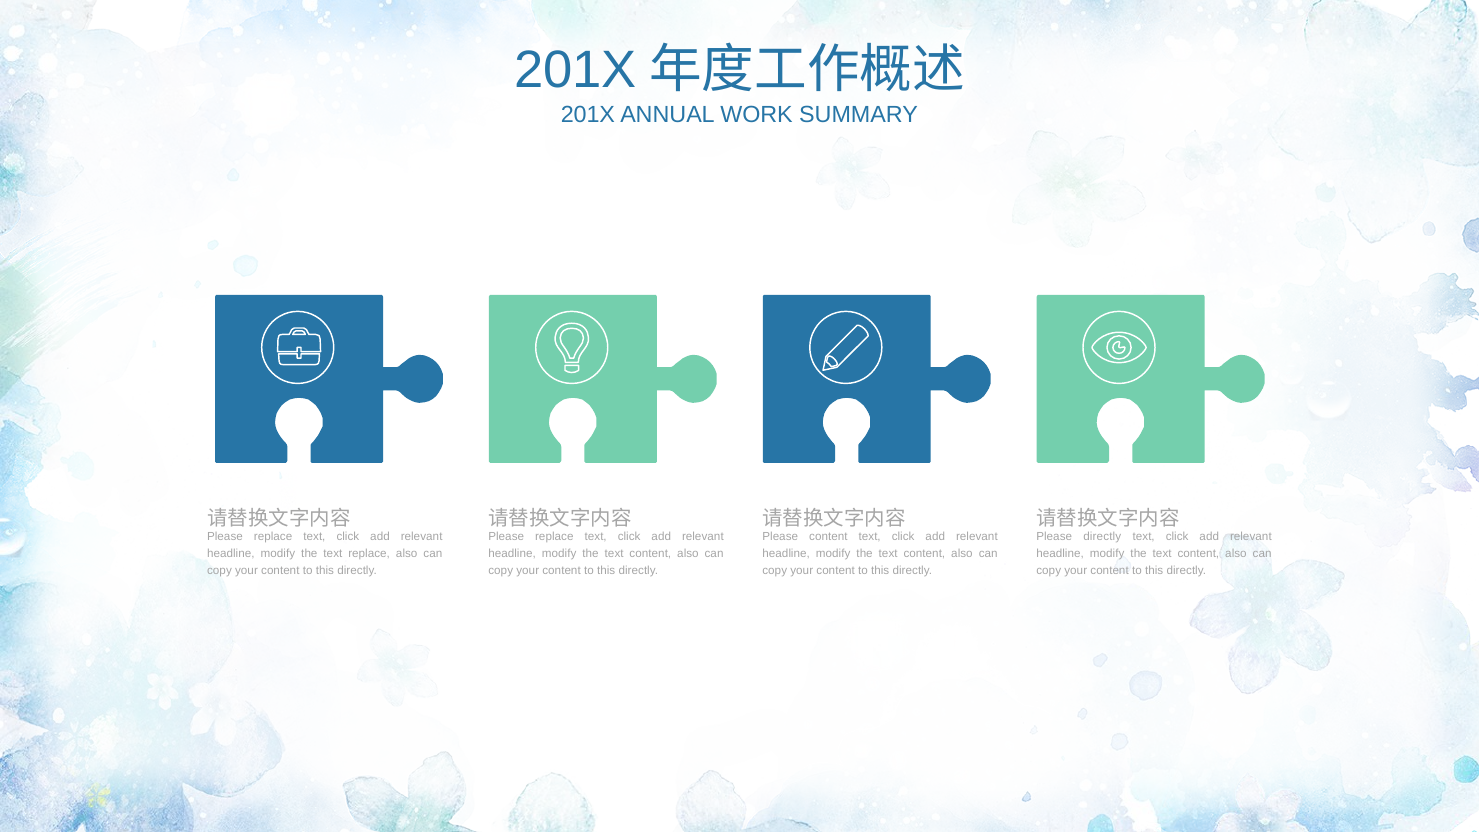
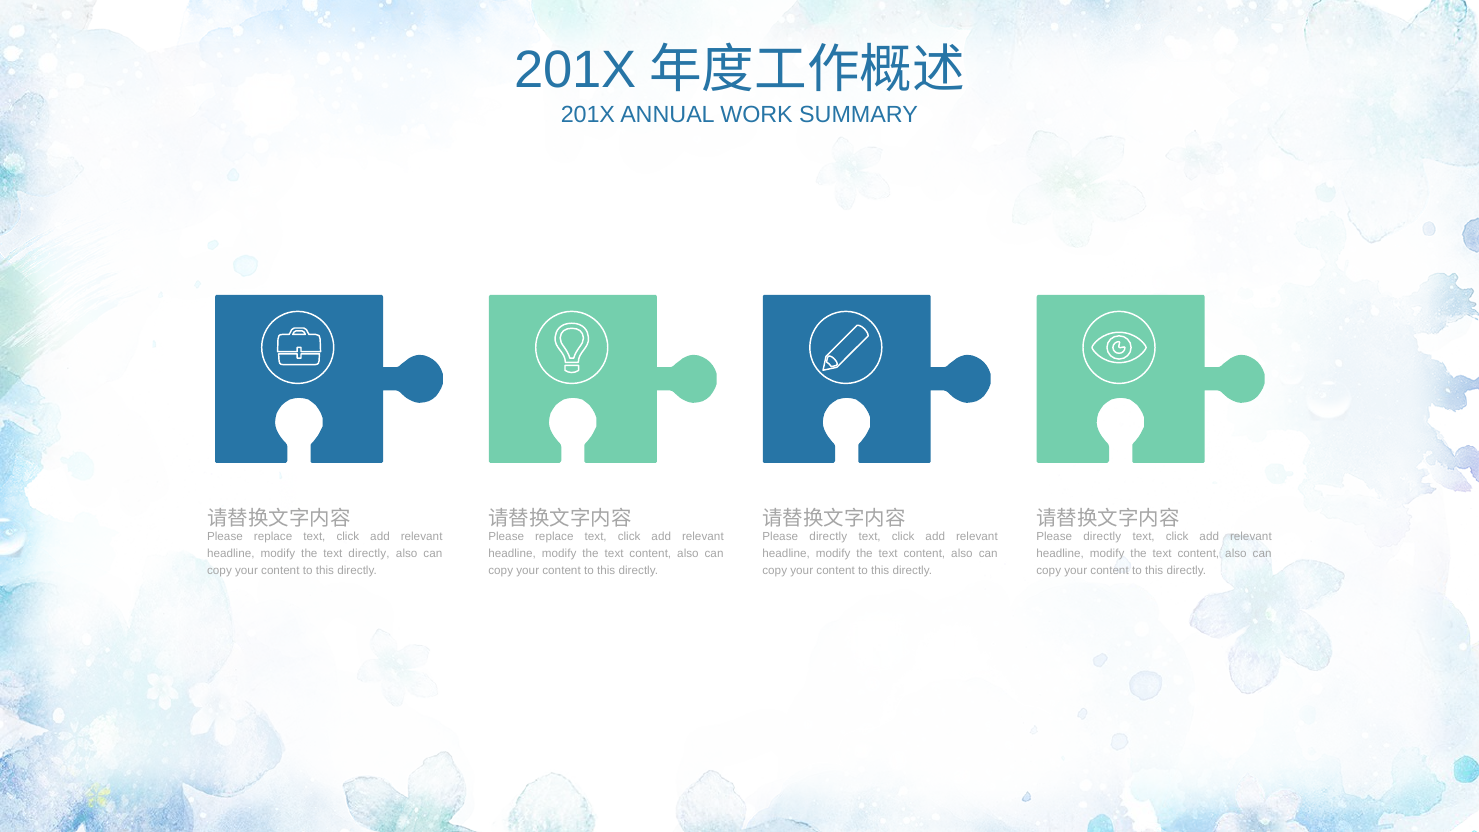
content: content -> directly (828, 537)
text replace: replace -> directly (369, 554)
